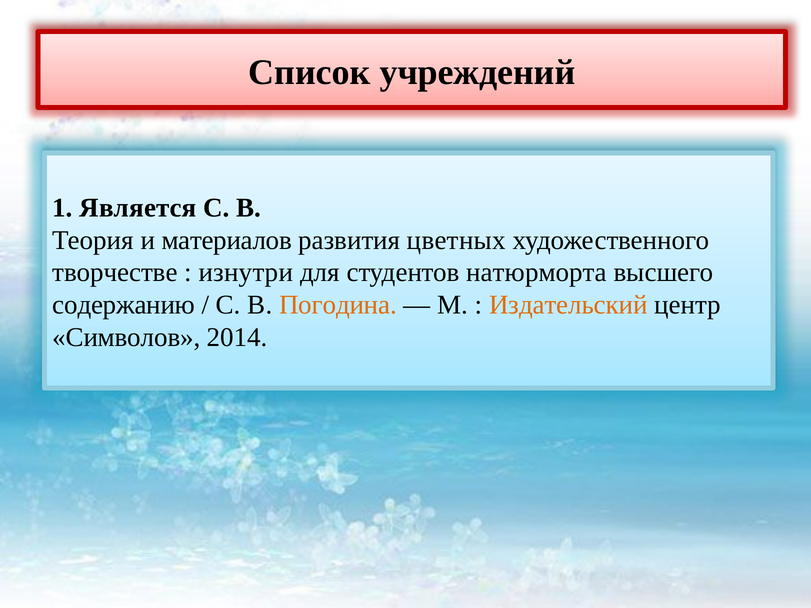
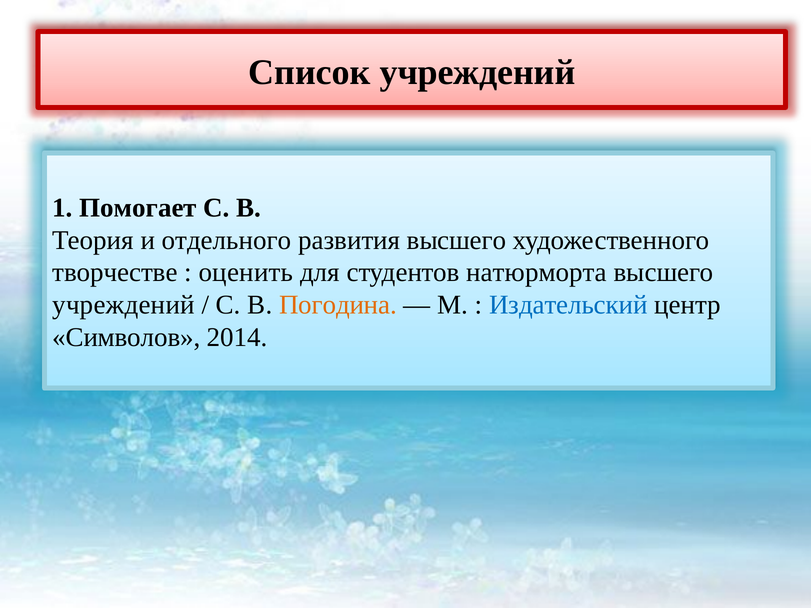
Является: Является -> Помогает (138, 208)
материалов: материалов -> отдельного (227, 240)
развития цветных: цветных -> высшего (457, 240)
изнутри: изнутри -> оценить (246, 273)
содержанию: содержанию -> учреждений (124, 305)
Издательский colour: orange -> blue (568, 305)
